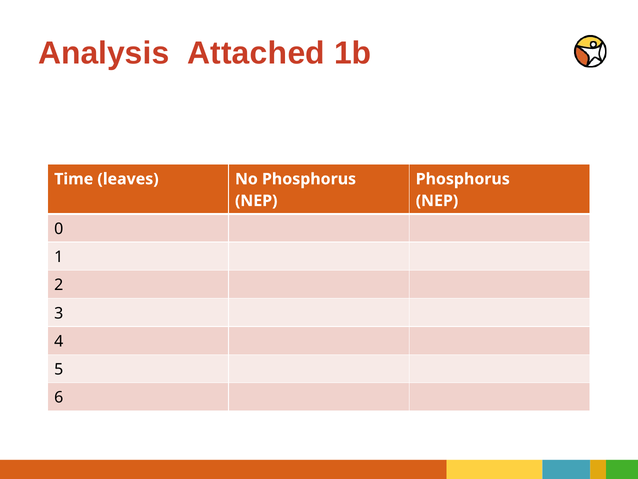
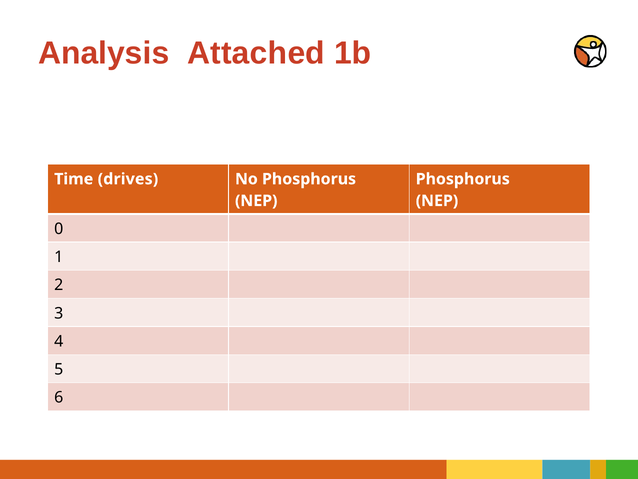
leaves: leaves -> drives (128, 179)
